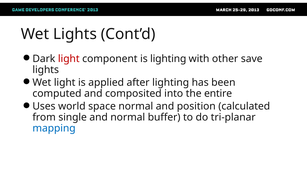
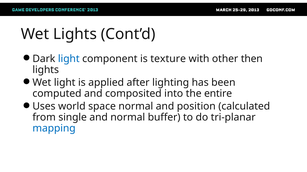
light colour: red -> blue (69, 59)
is lighting: lighting -> texture (168, 59)
save: save -> then (252, 59)
